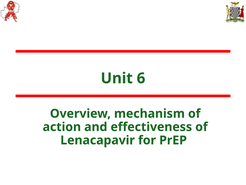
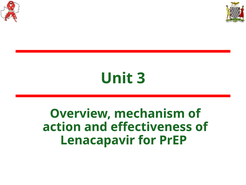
6: 6 -> 3 (141, 78)
